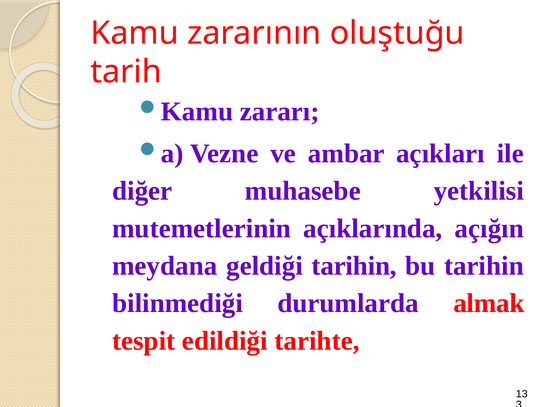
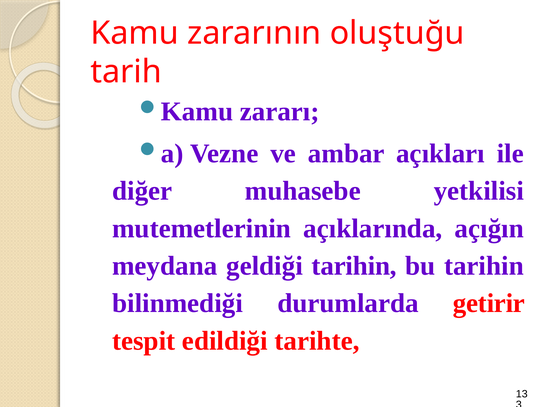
almak: almak -> getirir (489, 303)
